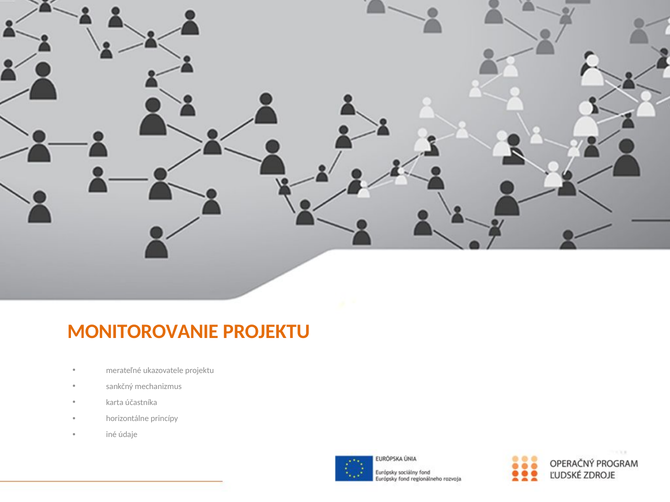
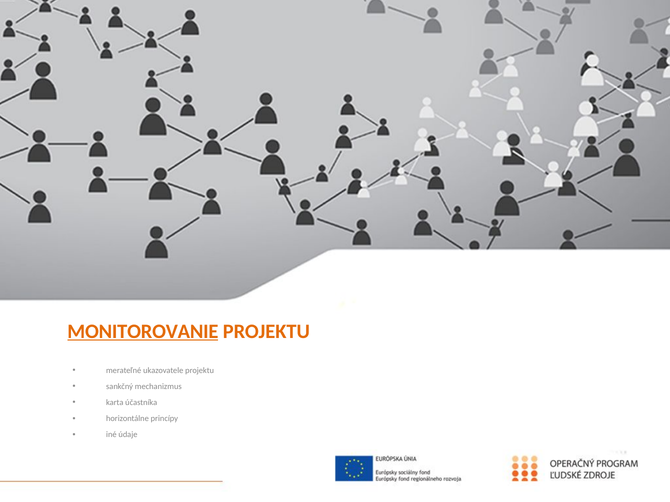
MONITOROVANIE underline: none -> present (143, 332)
